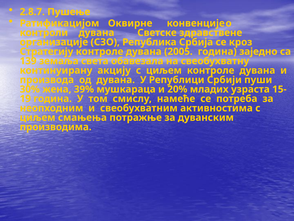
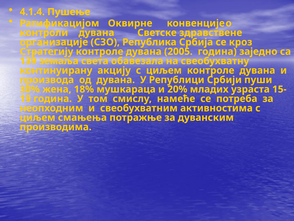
2.8.7: 2.8.7 -> 4.1.4 (32, 12)
39%: 39% -> 18% (84, 89)
